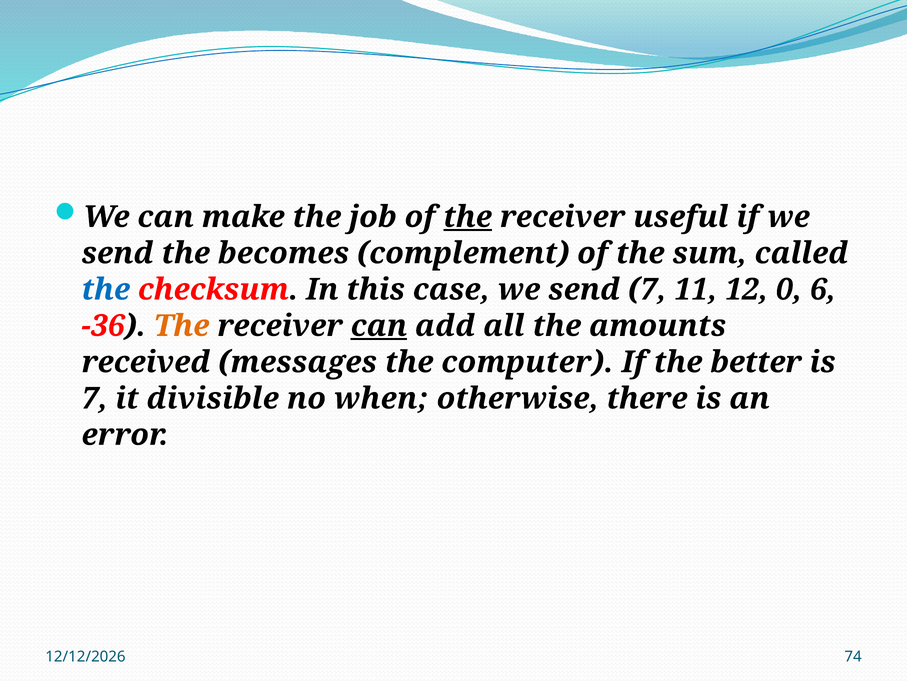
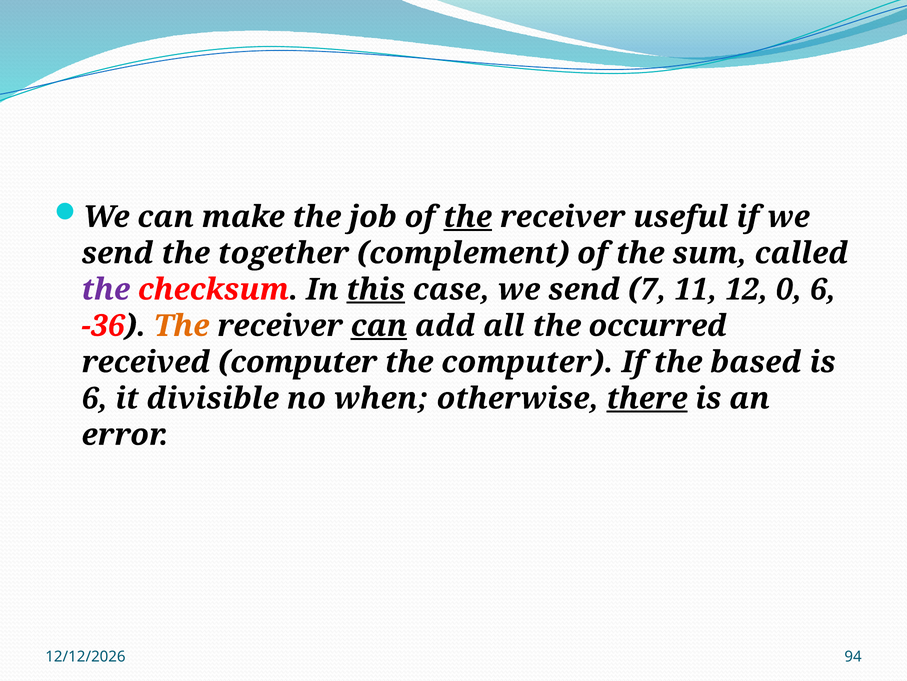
becomes: becomes -> together (283, 253)
the colour: blue -> purple (106, 289)
this underline: none -> present (376, 289)
amounts: amounts -> occurred (658, 326)
received messages: messages -> computer (298, 362)
better: better -> based (756, 362)
7: 7 -> 6 (95, 398)
there underline: none -> present (647, 398)
74: 74 -> 94 (853, 656)
